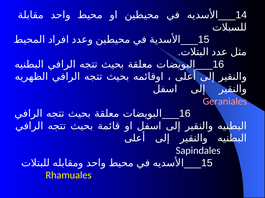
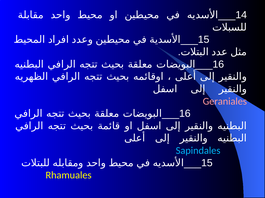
Sapindales colour: white -> light blue (198, 151)
